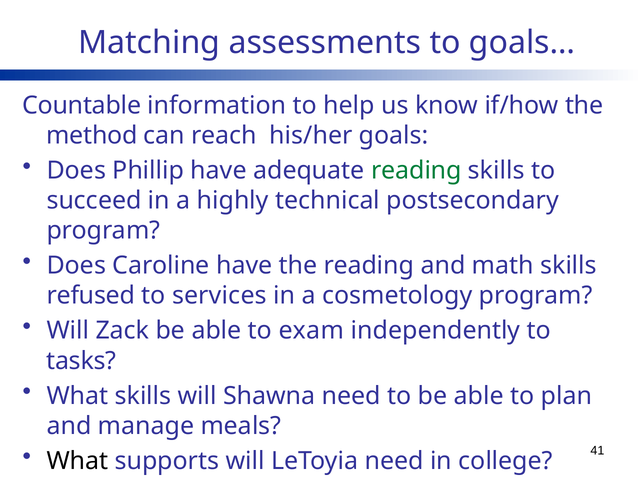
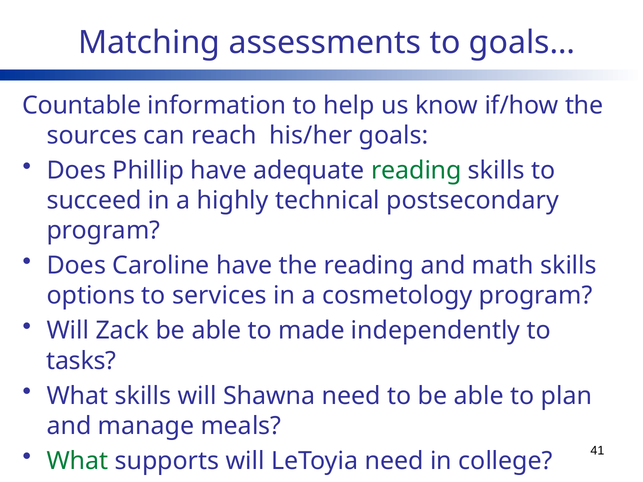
method: method -> sources (92, 136)
refused: refused -> options (91, 296)
exam: exam -> made (312, 331)
What colour: black -> green (77, 461)
